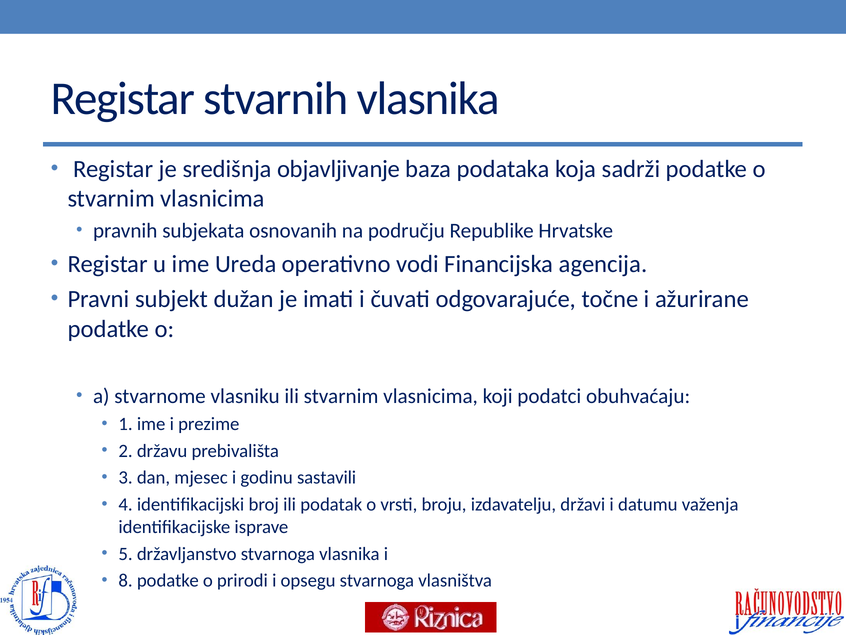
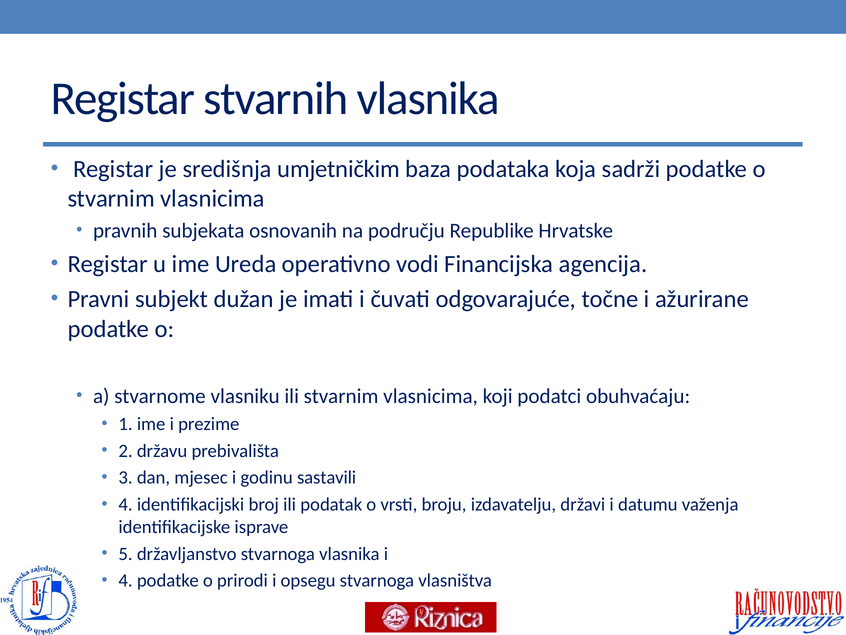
objavljivanje: objavljivanje -> umjetničkim (339, 169)
8: 8 -> 4 (126, 580)
